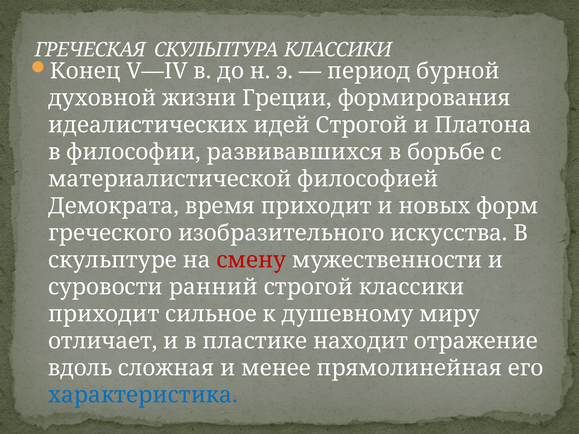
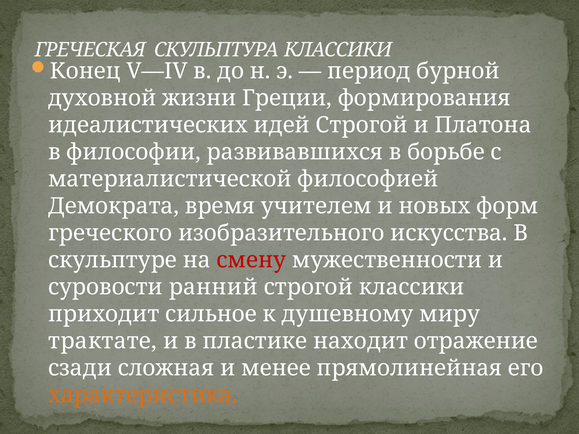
время приходит: приходит -> учителем (316, 206)
отличает: отличает -> трактате (103, 341)
вдоль: вдоль -> сзади (80, 368)
характеристика colour: blue -> orange (143, 395)
